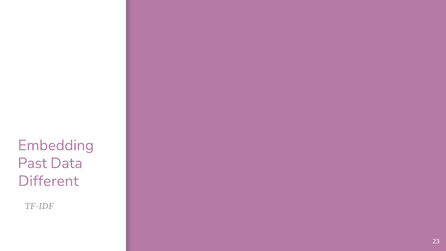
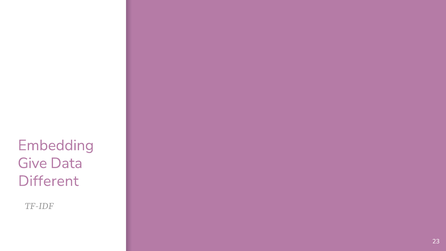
Past: Past -> Give (32, 163)
